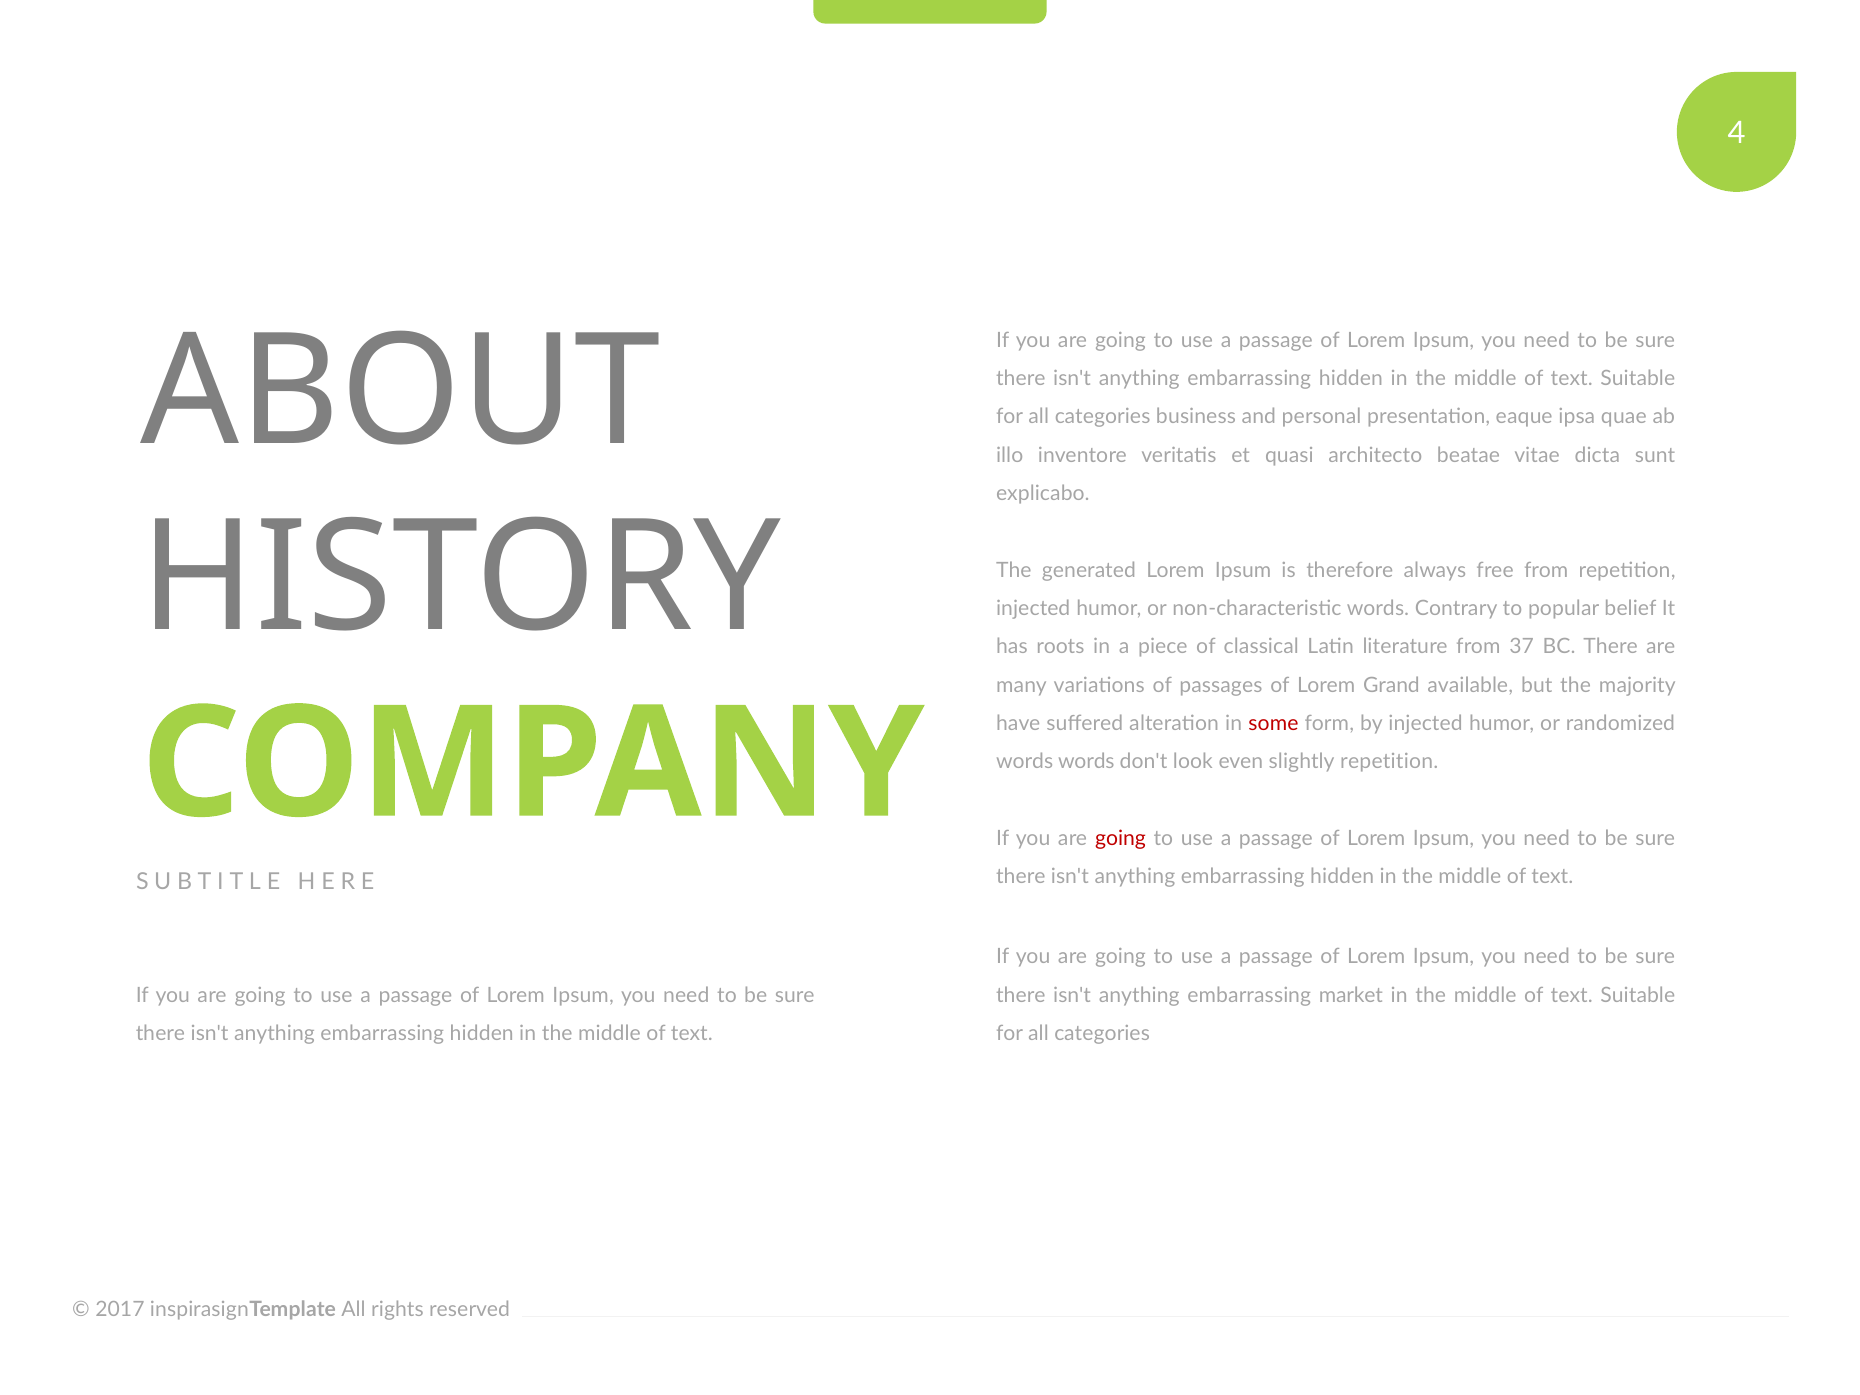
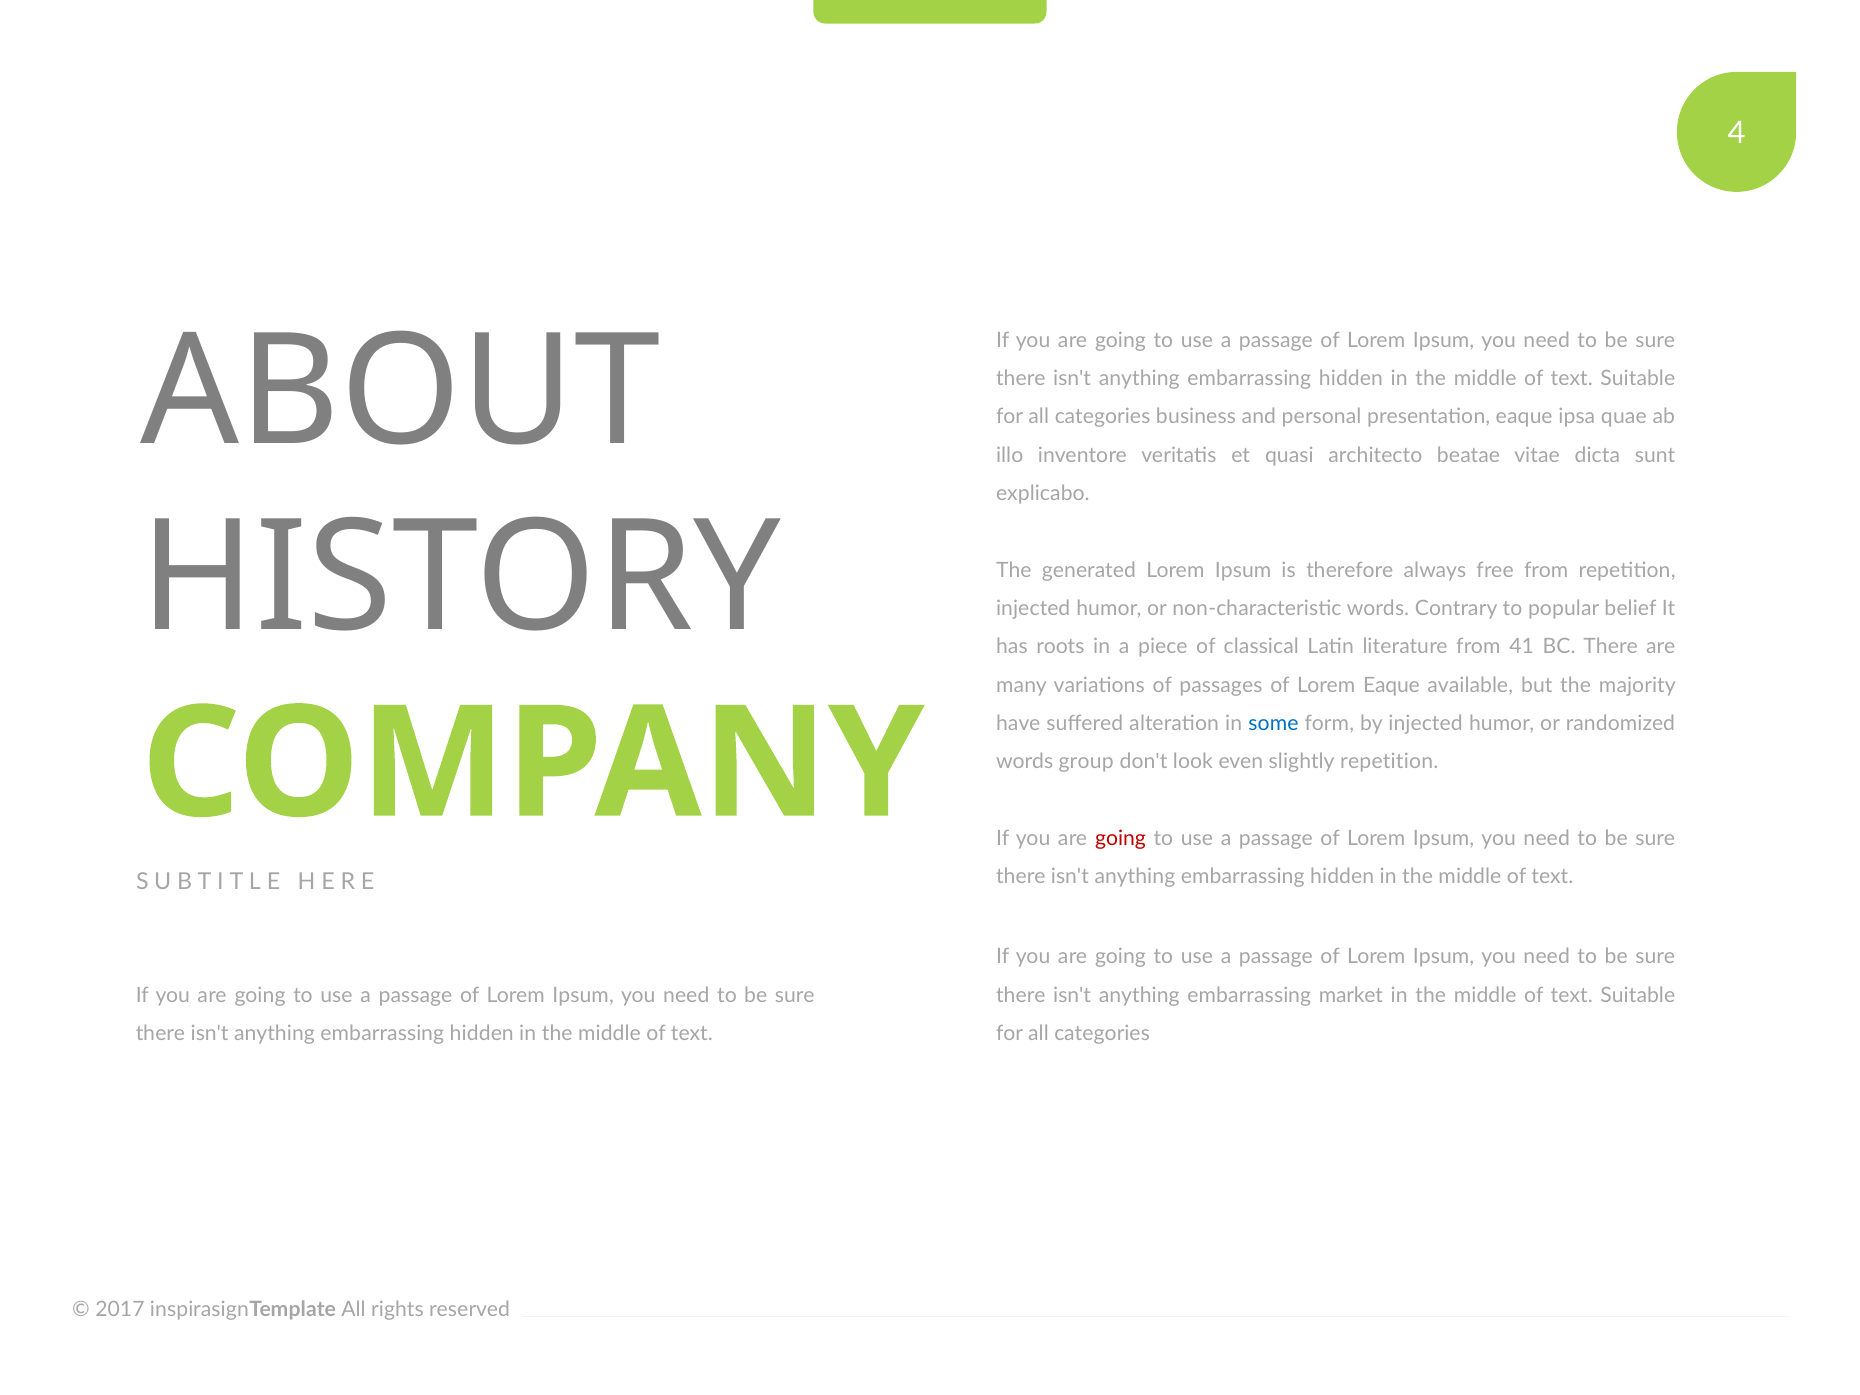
37: 37 -> 41 (1522, 647)
Lorem Grand: Grand -> Eaque (1392, 685)
some colour: red -> blue (1273, 723)
words words: words -> group (1086, 762)
